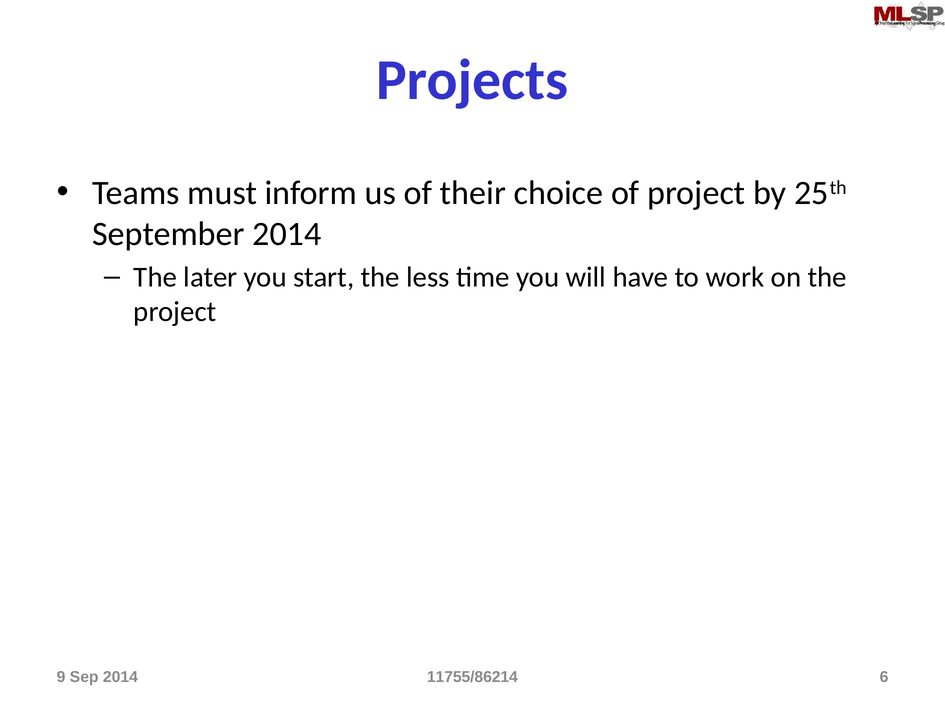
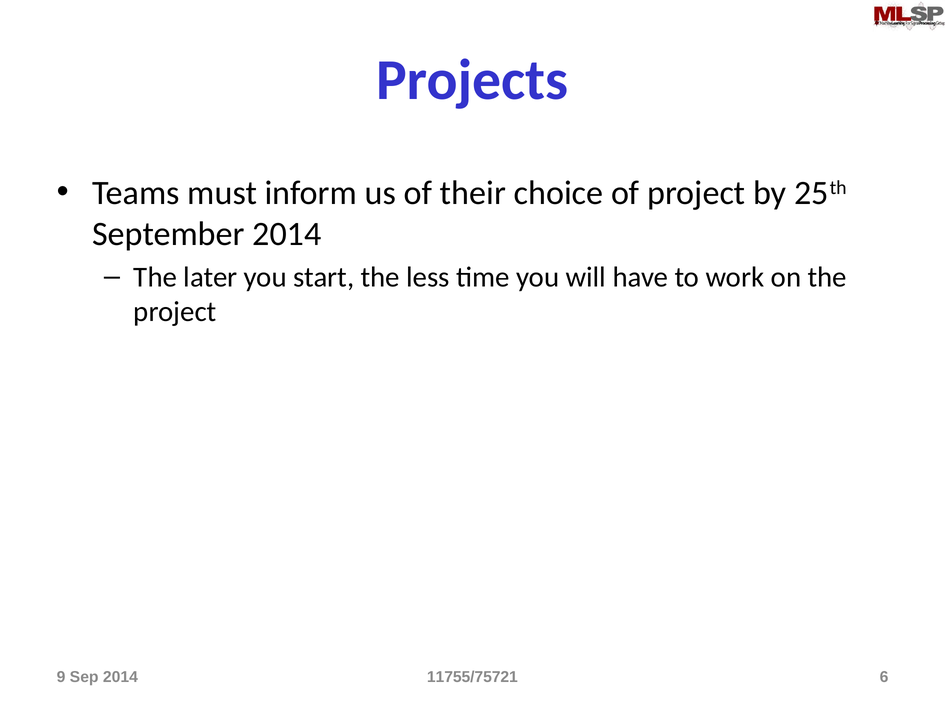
11755/86214: 11755/86214 -> 11755/75721 (472, 677)
